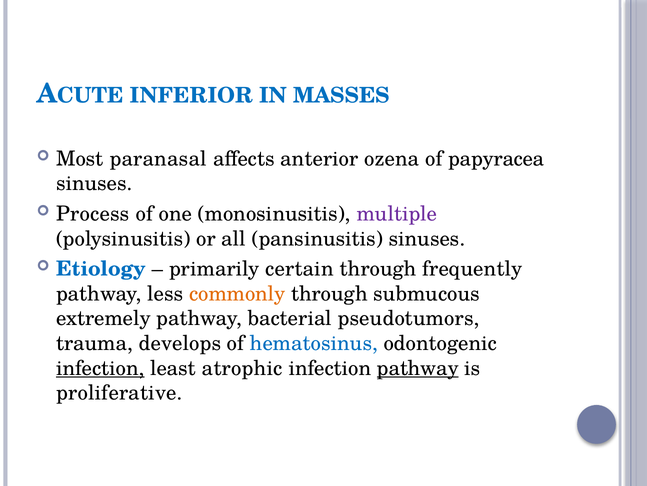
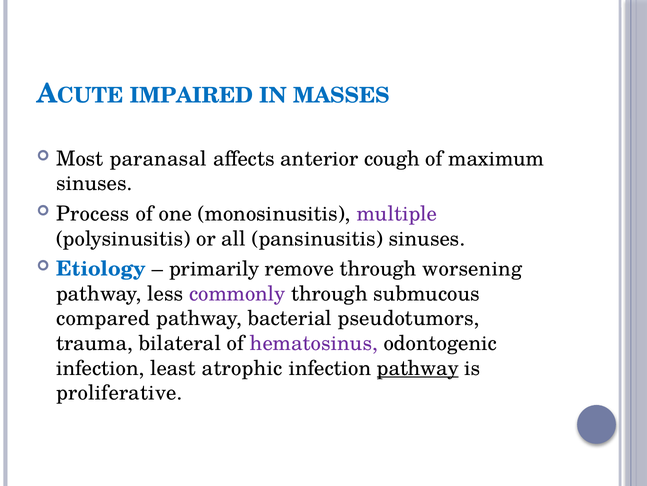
INFERIOR: INFERIOR -> IMPAIRED (192, 95)
ozena: ozena -> cough (392, 159)
papyracea: papyracea -> maximum (496, 159)
certain: certain -> remove (300, 268)
frequently: frequently -> worsening (472, 268)
commonly colour: orange -> purple (237, 293)
extremely: extremely -> compared (103, 318)
develops: develops -> bilateral (180, 343)
hematosinus colour: blue -> purple (314, 343)
infection underline: present -> none (100, 368)
